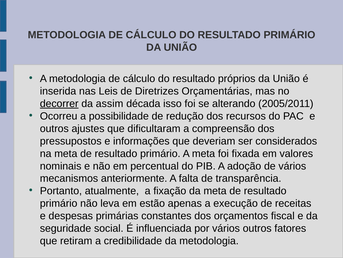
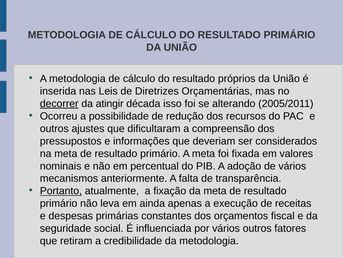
assim: assim -> atingir (110, 103)
Portanto underline: none -> present (61, 190)
estão: estão -> ainda (152, 203)
